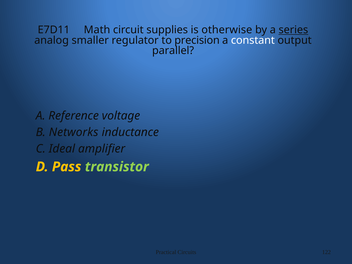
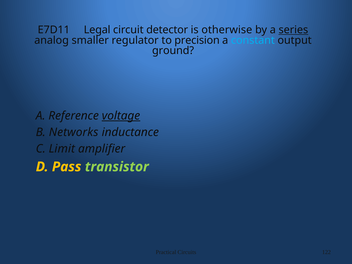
Math: Math -> Legal (97, 30)
supplies: supplies -> detector (167, 30)
constant colour: white -> light blue (253, 40)
parallel: parallel -> ground (173, 51)
voltage underline: none -> present (121, 116)
Ideal: Ideal -> Limit (62, 149)
